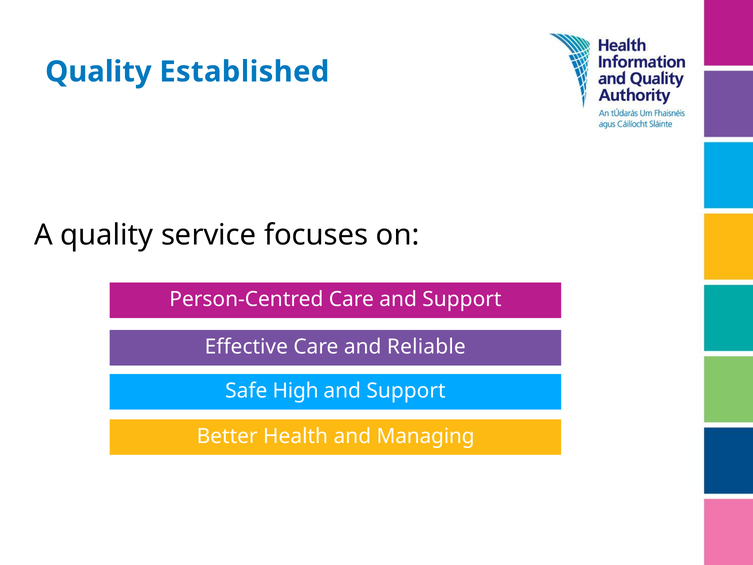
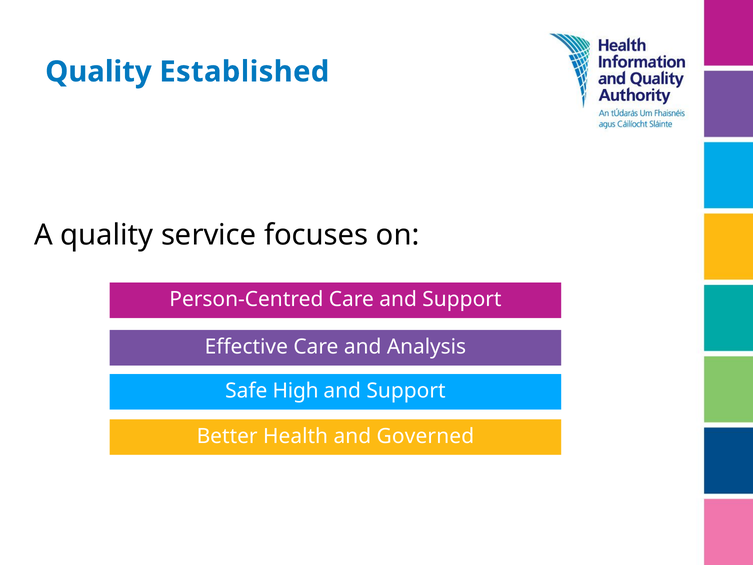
Reliable: Reliable -> Analysis (426, 347)
Managing: Managing -> Governed (425, 436)
